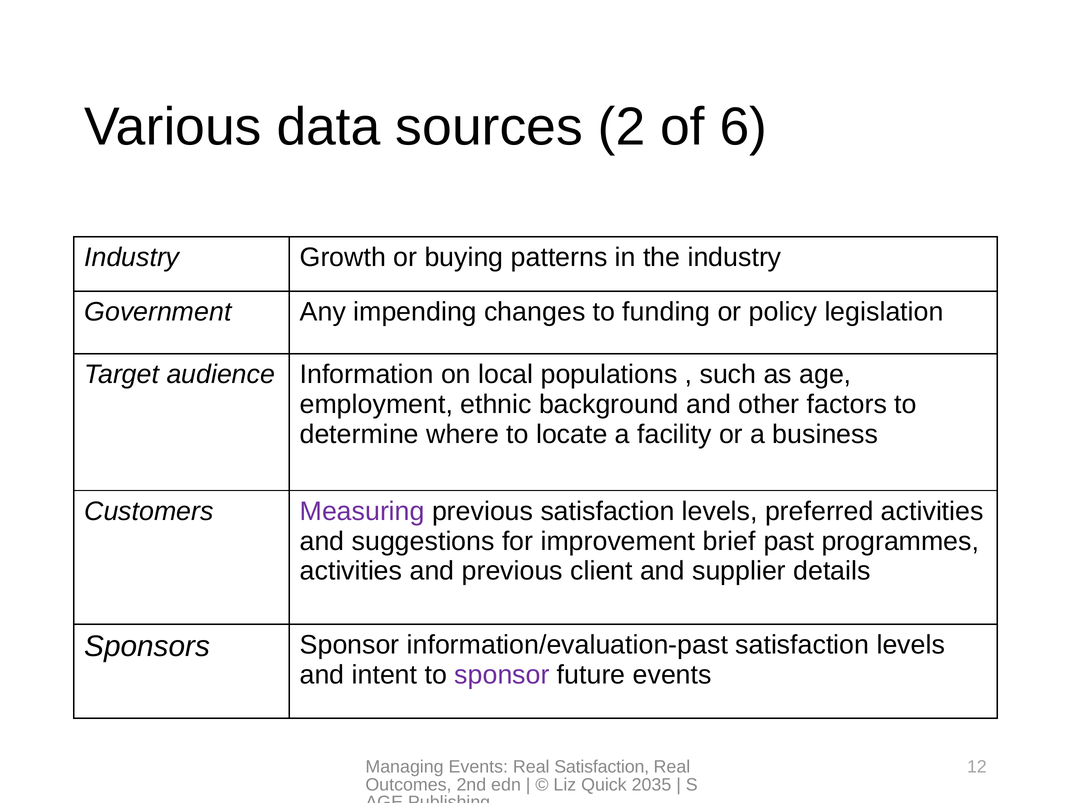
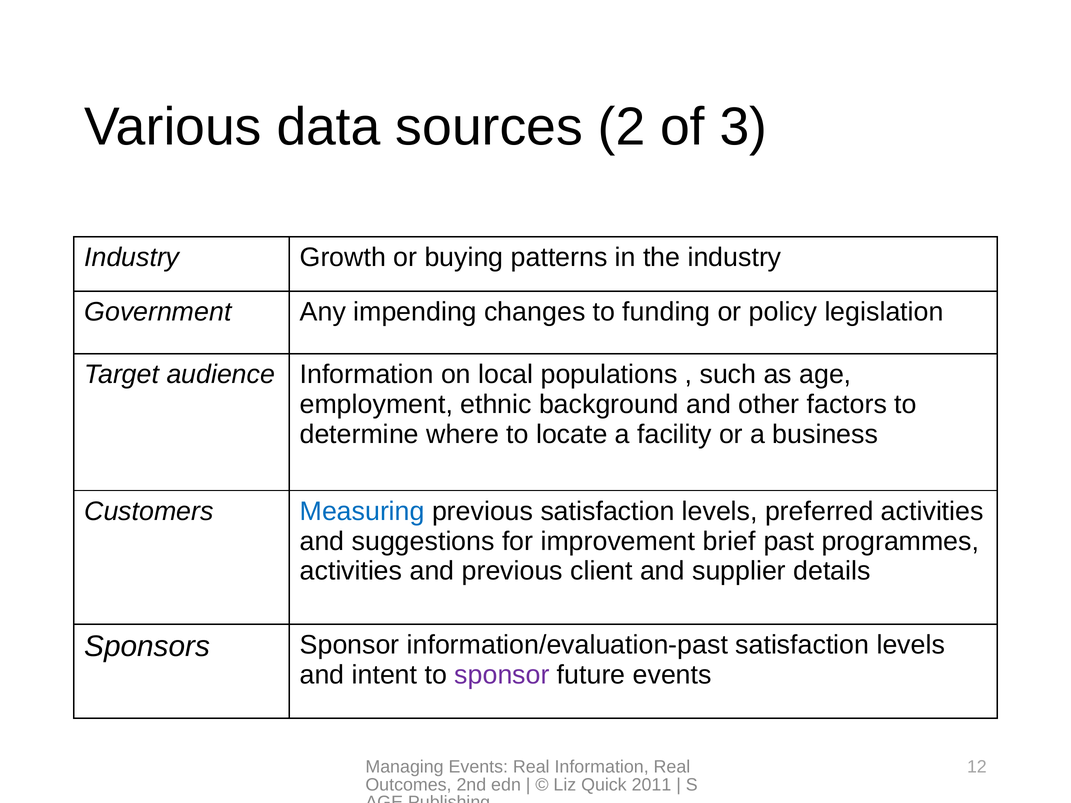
6: 6 -> 3 (743, 127)
Measuring colour: purple -> blue (362, 511)
Real Satisfaction: Satisfaction -> Information (602, 767)
2035: 2035 -> 2011 (651, 785)
